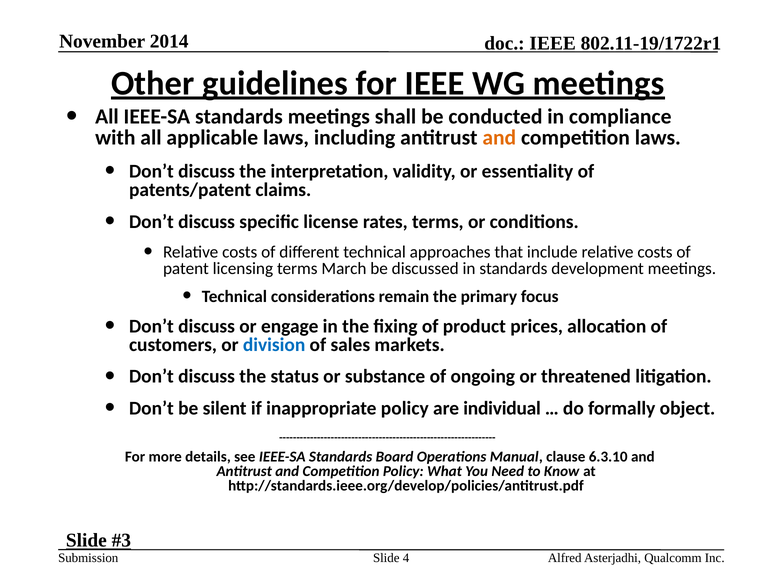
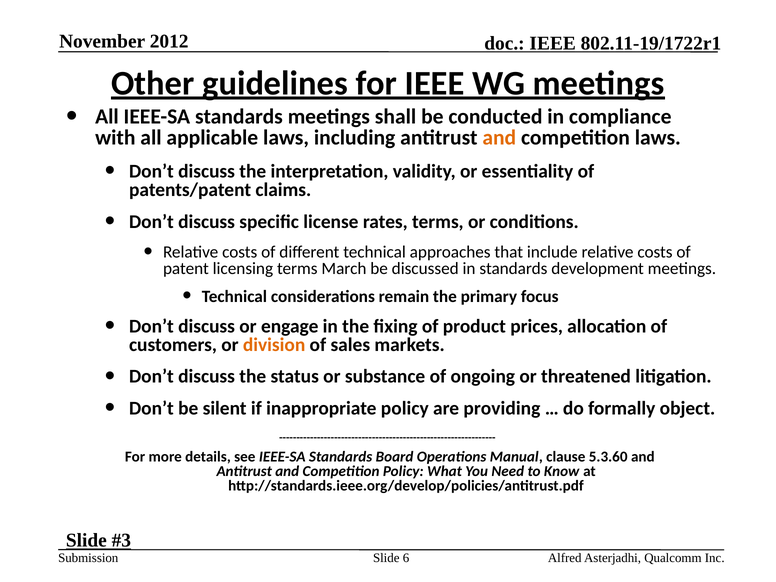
2014: 2014 -> 2012 (169, 41)
division colour: blue -> orange (274, 345)
individual: individual -> providing (502, 408)
6.3.10: 6.3.10 -> 5.3.60 (608, 457)
4: 4 -> 6 (406, 558)
